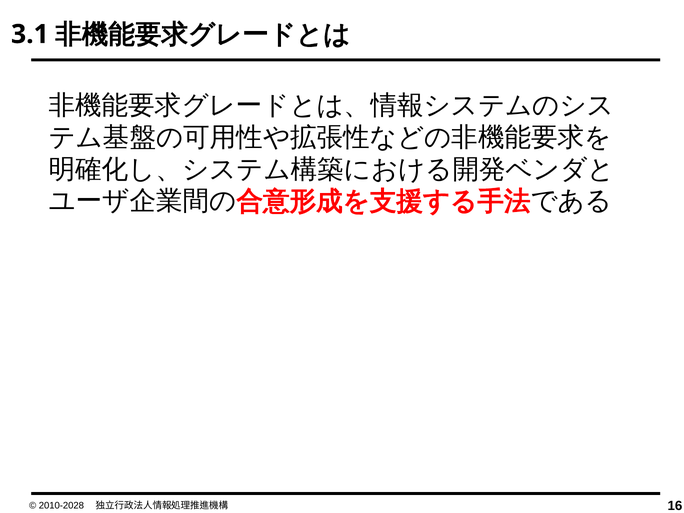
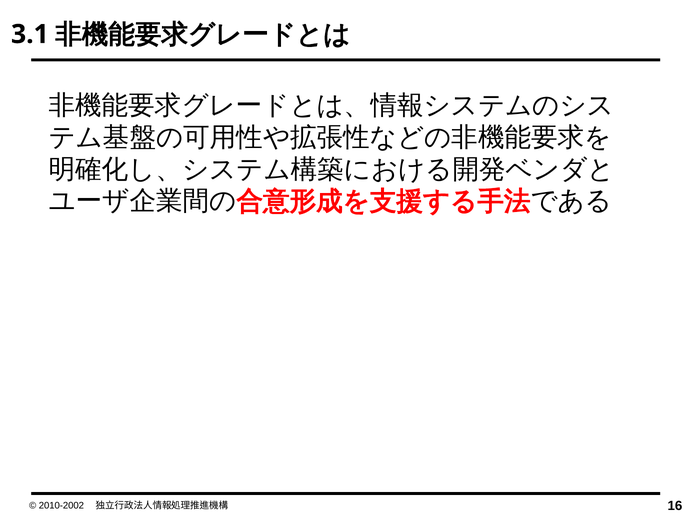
2010-2028: 2010-2028 -> 2010-2002 (61, 505)
